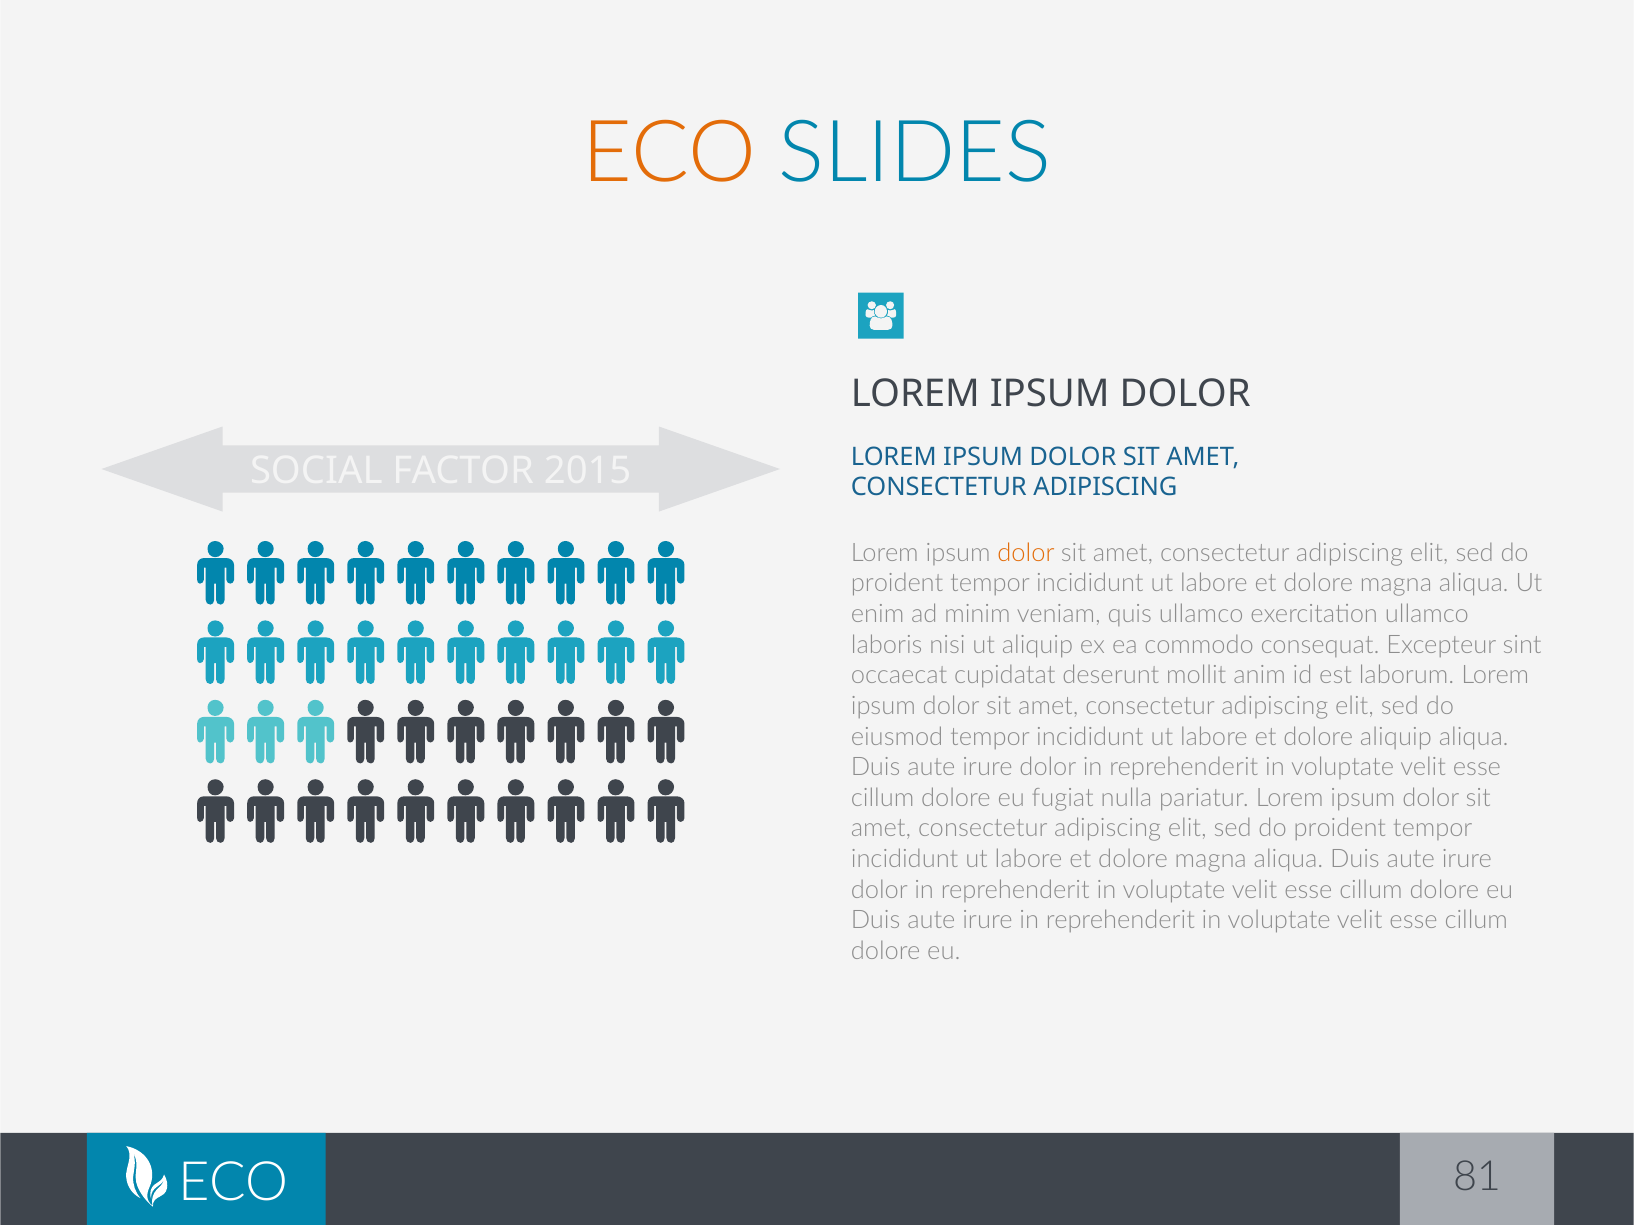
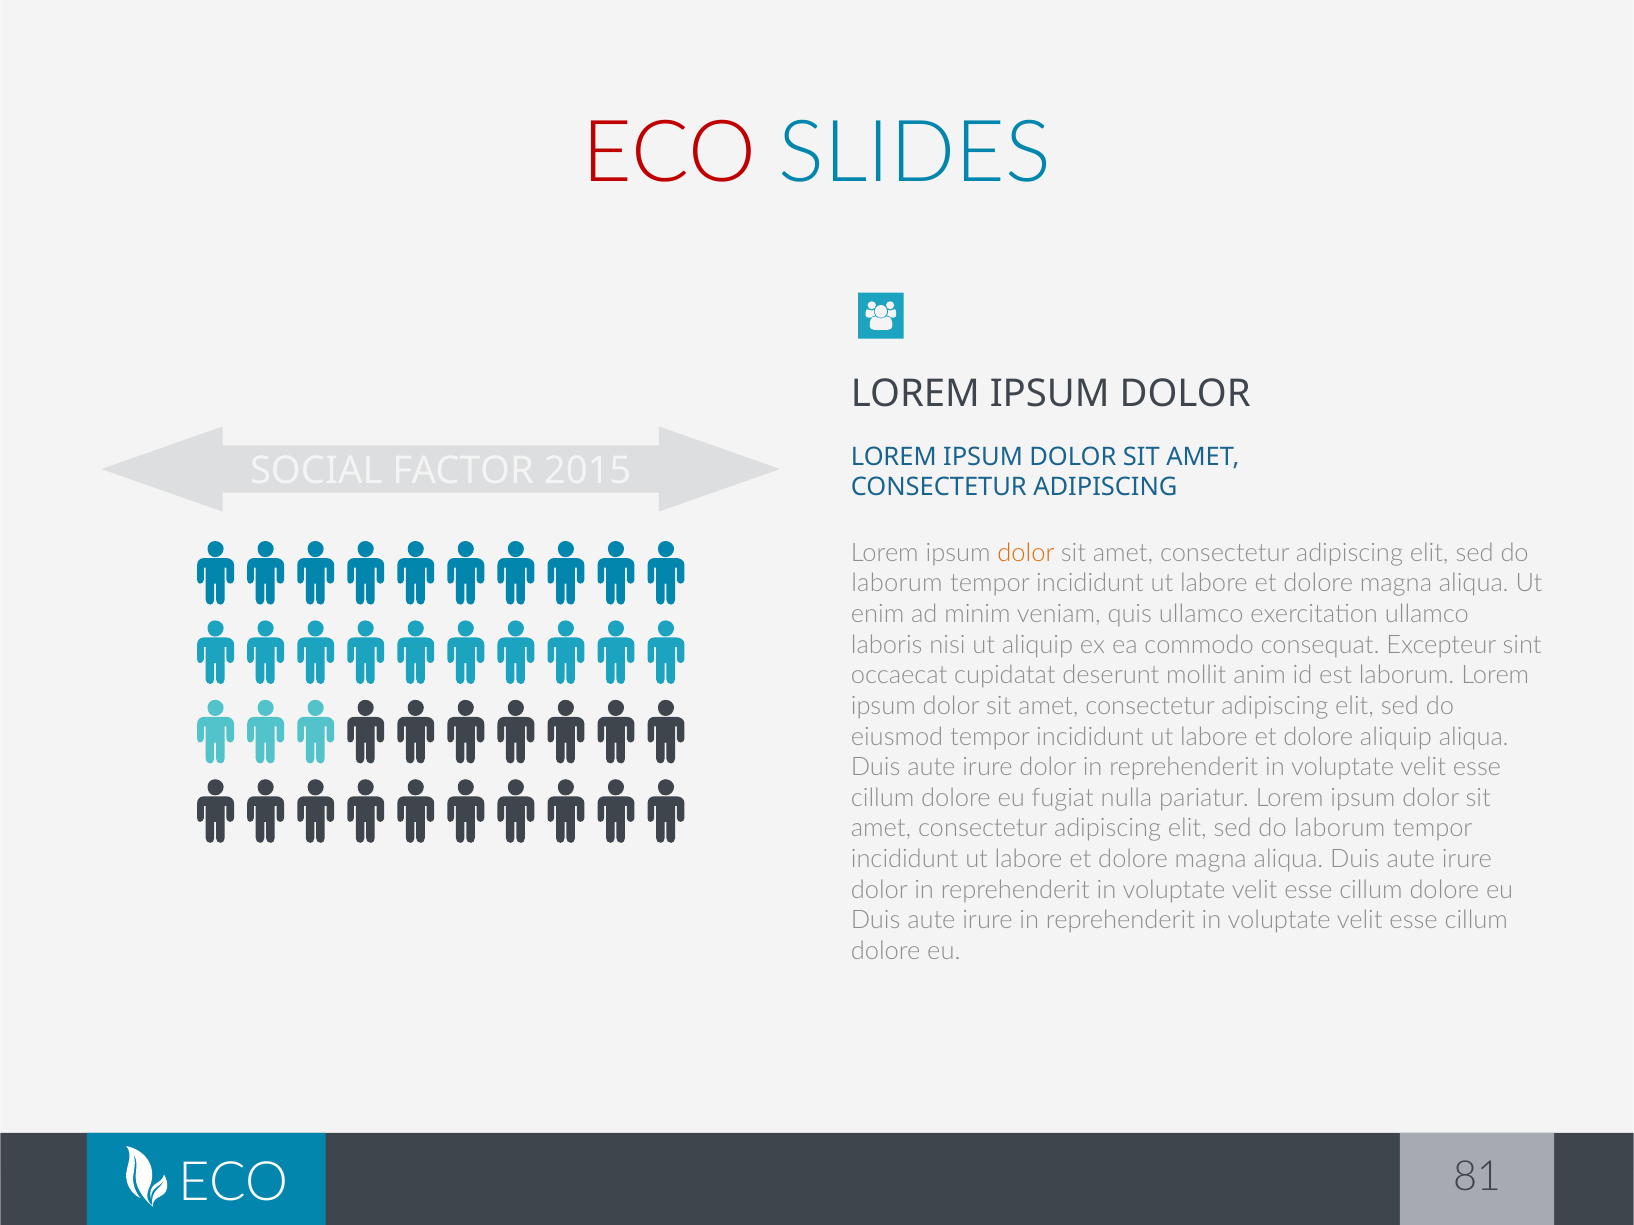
ECO colour: orange -> red (669, 153)
proident: proident -> laborum (897, 584)
proident: proident -> laborum (1340, 829)
